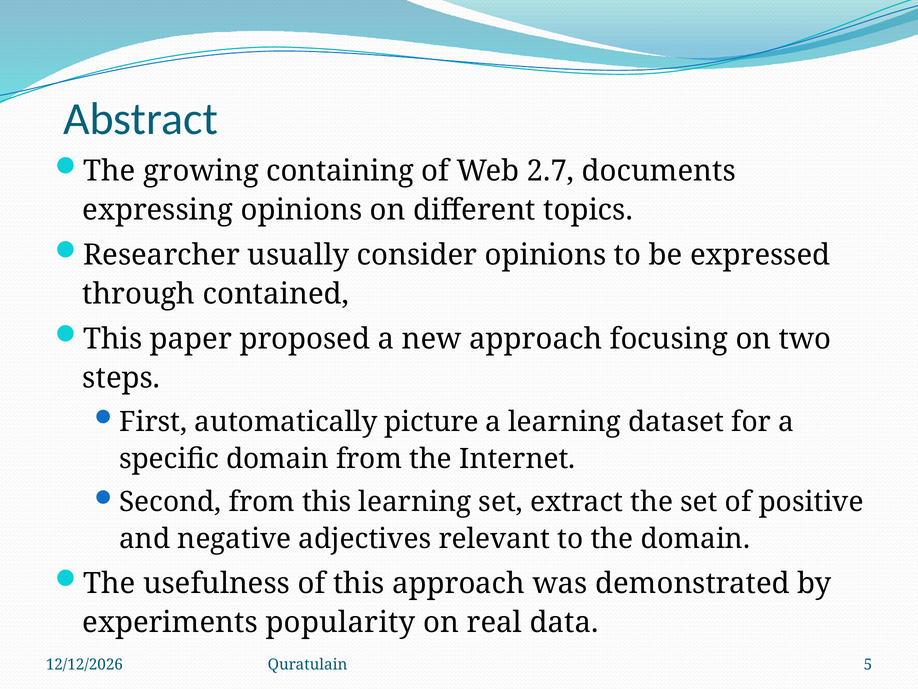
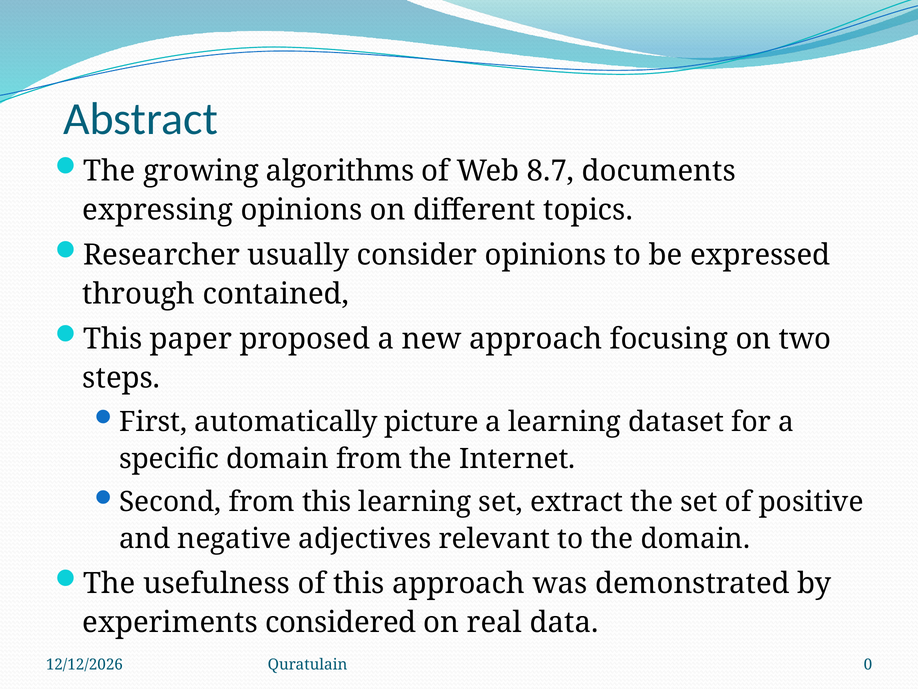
containing: containing -> algorithms (340, 171)
2.7: 2.7 -> 8.7 (551, 171)
popularity: popularity -> considered (341, 622)
5: 5 -> 0 (868, 664)
